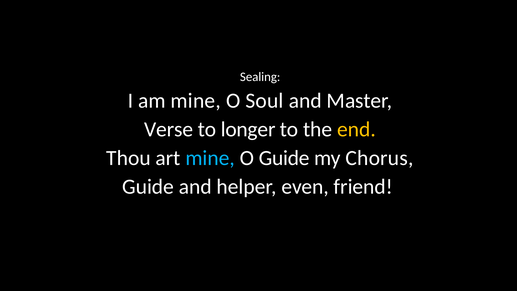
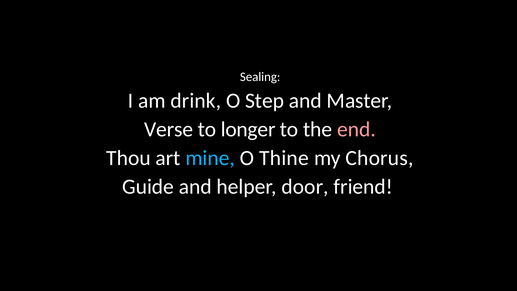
am mine: mine -> drink (196, 101)
Soul: Soul -> Step (265, 101)
end colour: yellow -> pink (356, 129)
O Guide: Guide -> Thine (284, 158)
even: even -> door (305, 187)
